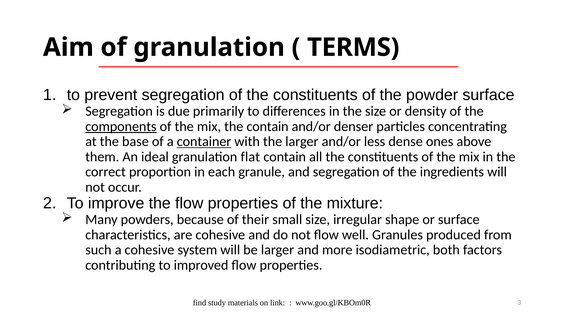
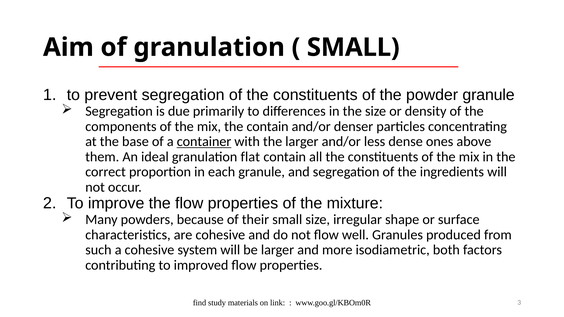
TERMS: TERMS -> SMALL (353, 47)
powder surface: surface -> granule (489, 95)
components underline: present -> none (121, 126)
